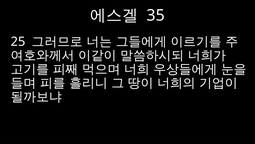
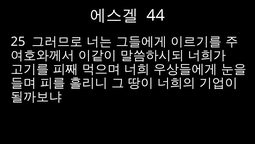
35: 35 -> 44 (156, 15)
